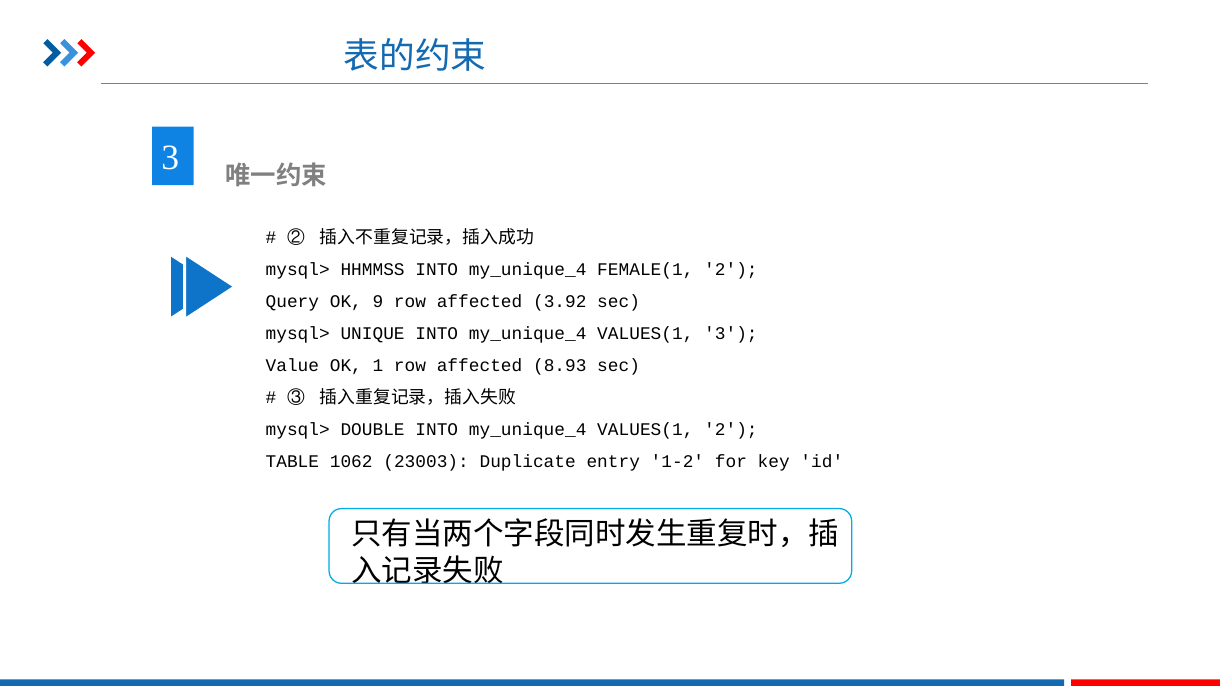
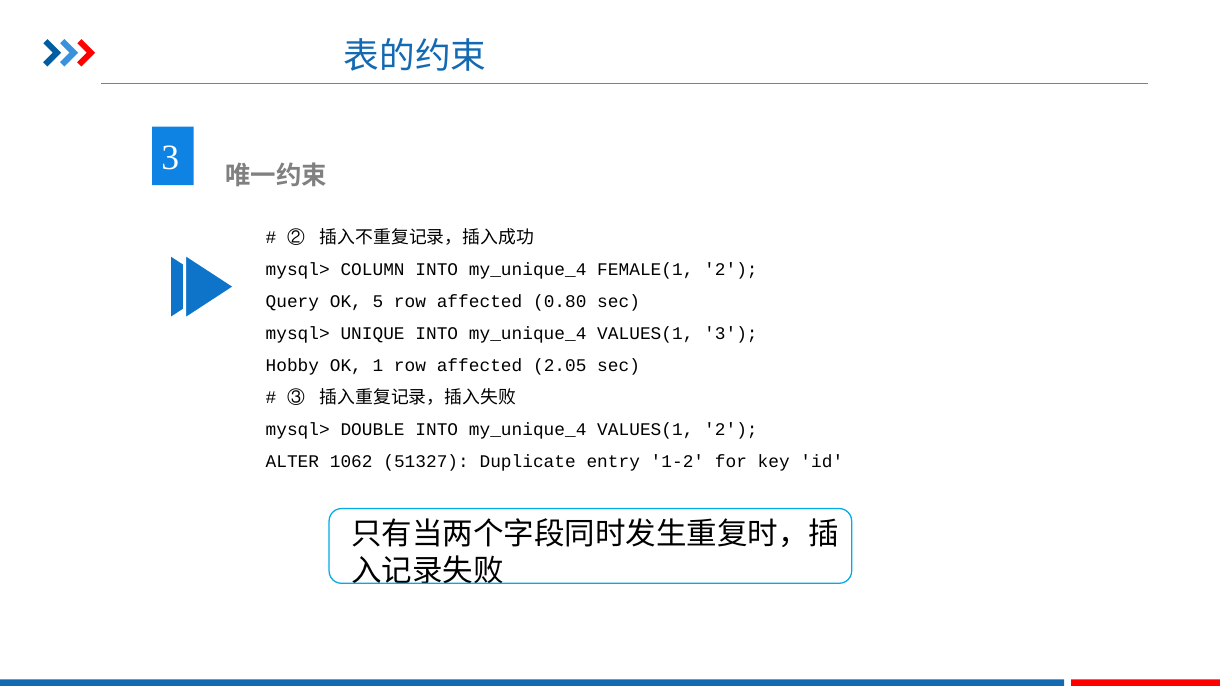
HHMMSS: HHMMSS -> COLUMN (373, 270)
9: 9 -> 5 (378, 302)
3.92: 3.92 -> 0.80 (560, 302)
Value: Value -> Hobby (292, 366)
8.93: 8.93 -> 2.05 (560, 366)
TABLE: TABLE -> ALTER (292, 462)
23003: 23003 -> 51327 (426, 462)
